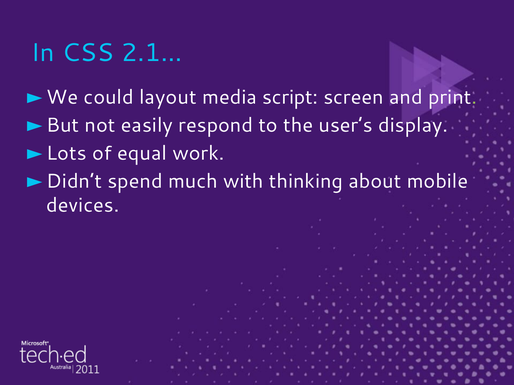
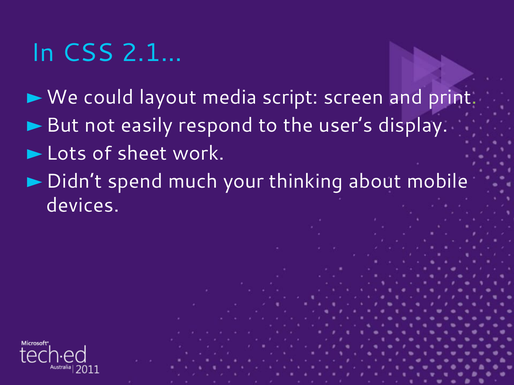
equal: equal -> sheet (142, 153)
with: with -> your (243, 181)
